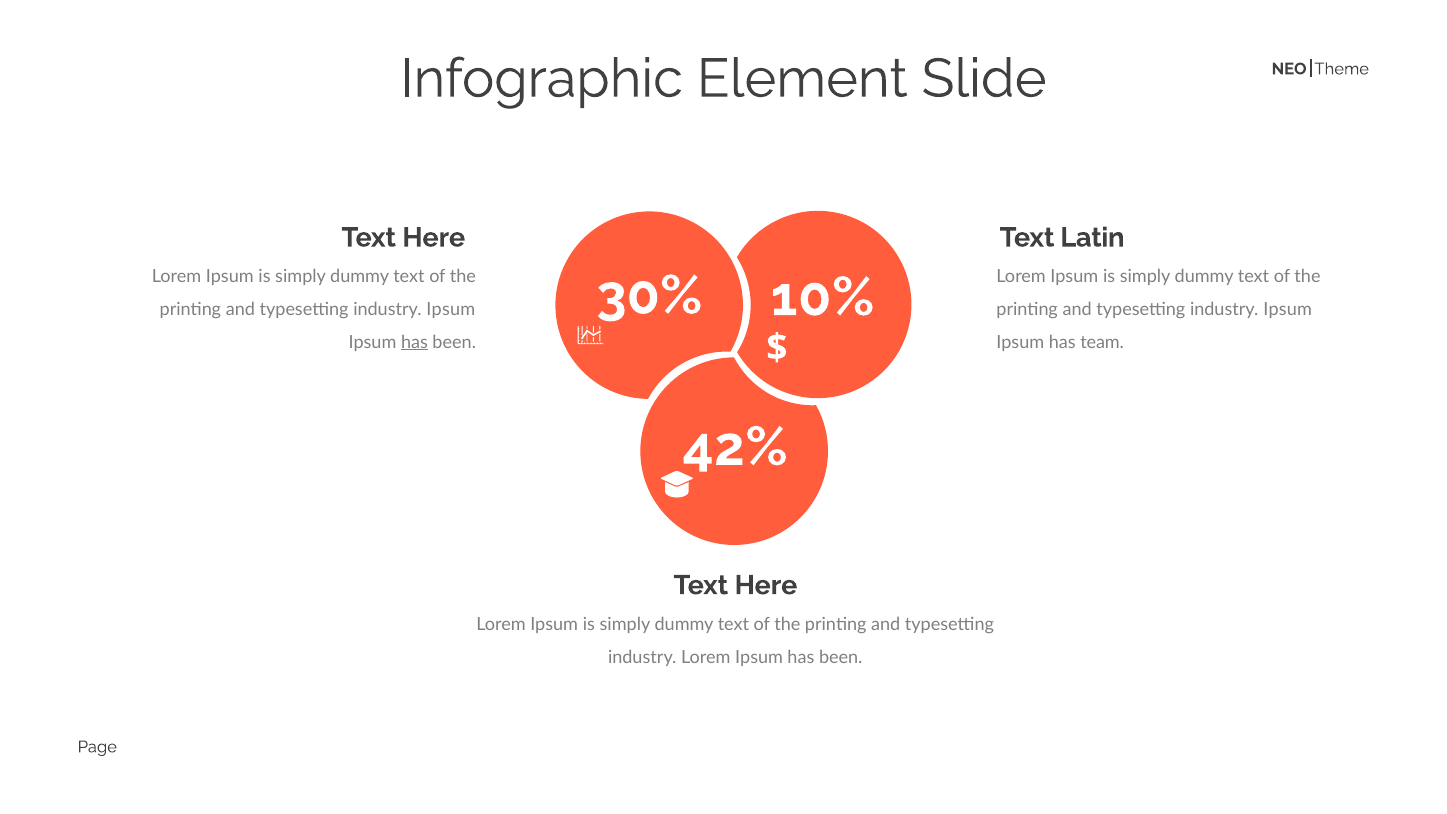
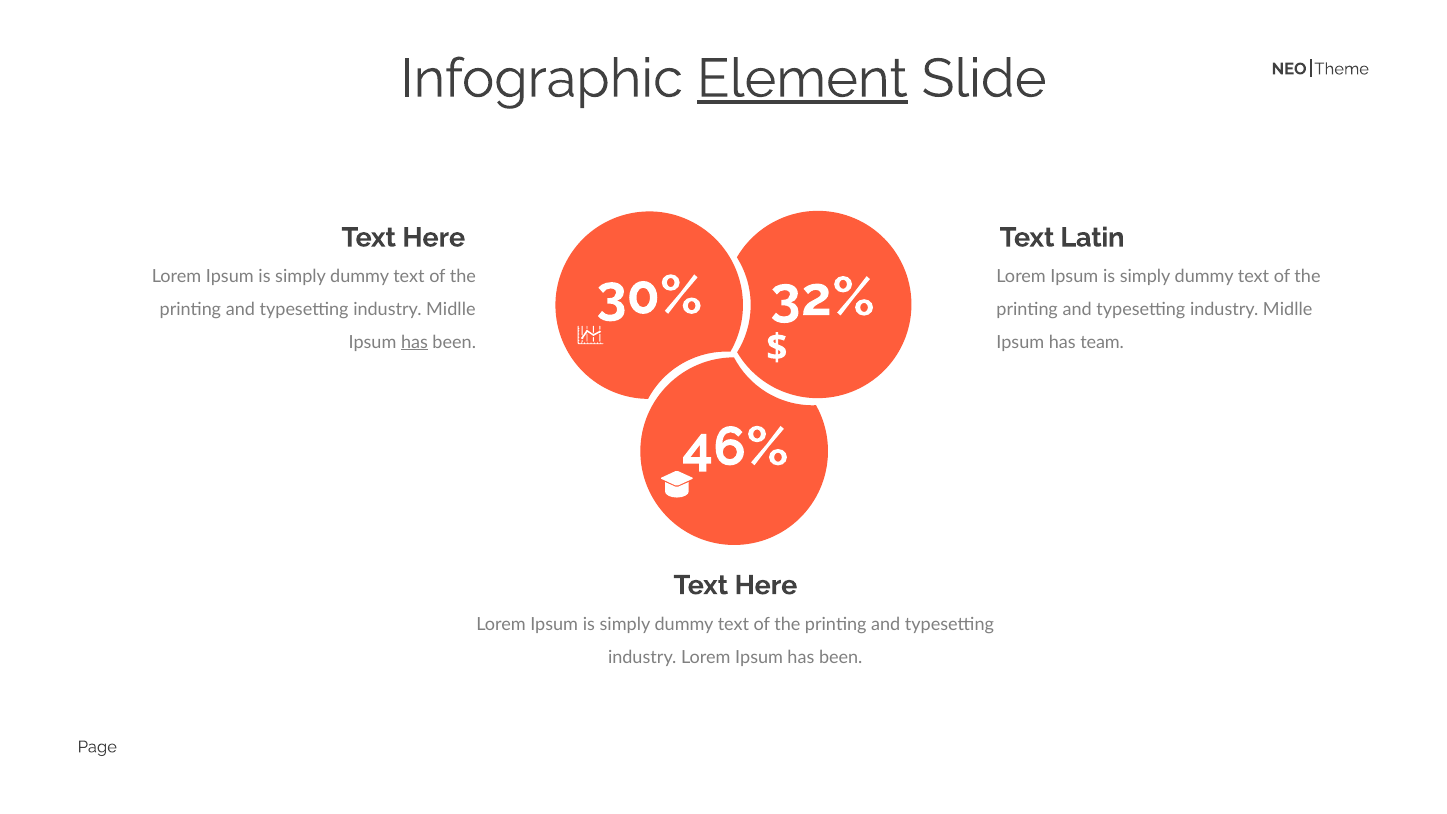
Element underline: none -> present (802, 79)
10%: 10% -> 32% (823, 297)
Ipsum: Ipsum -> Midlle (451, 310)
Ipsum: Ipsum -> Midlle (1288, 310)
42%: 42% -> 46% (735, 447)
